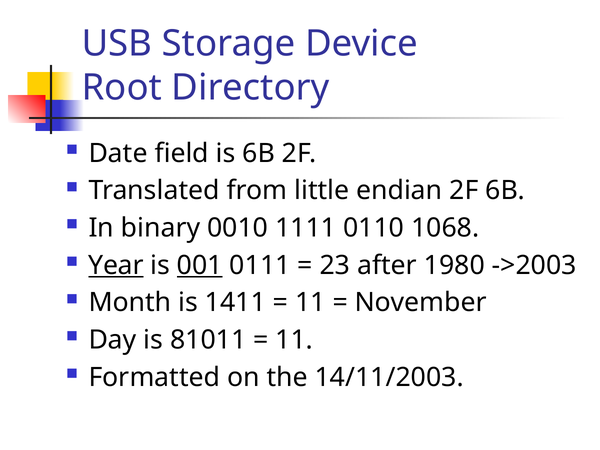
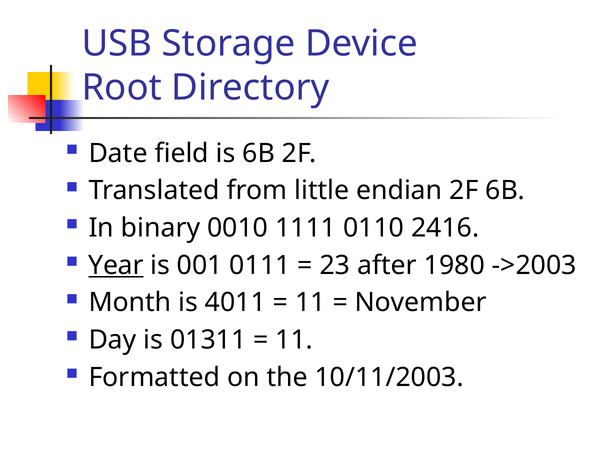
1068: 1068 -> 2416 (445, 228)
001 underline: present -> none (200, 265)
1411: 1411 -> 4011 (235, 303)
81011: 81011 -> 01311 (208, 340)
14/11/2003: 14/11/2003 -> 10/11/2003 (389, 377)
